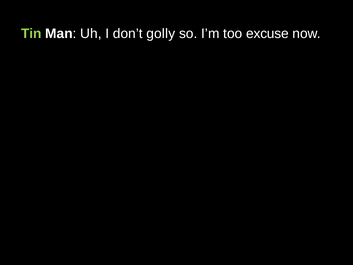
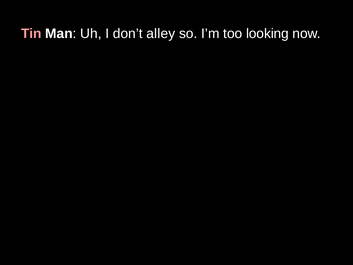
Tin colour: light green -> pink (31, 34)
golly: golly -> alley (161, 34)
excuse: excuse -> looking (267, 34)
